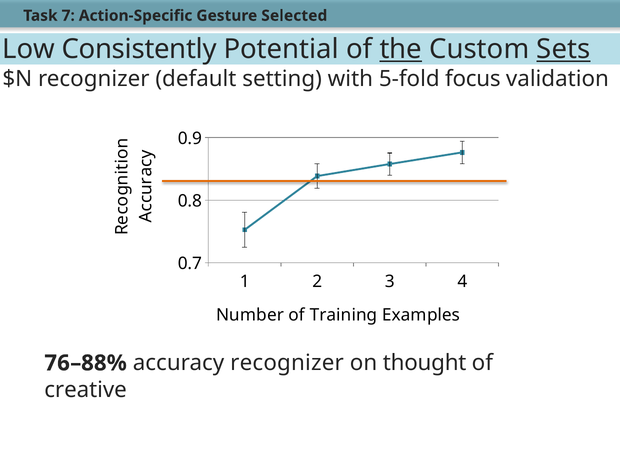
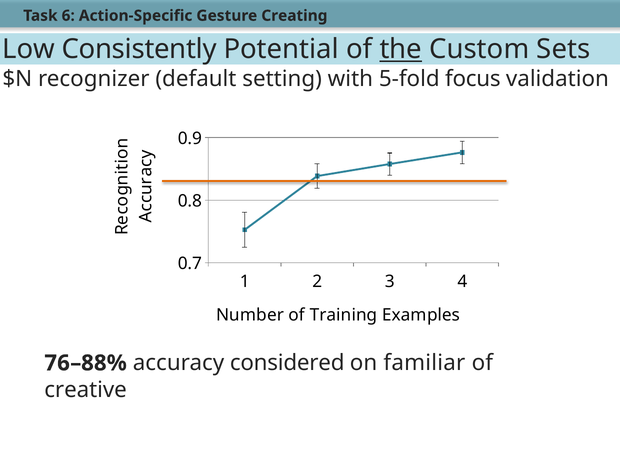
7: 7 -> 6 (68, 16)
Selected: Selected -> Creating (294, 16)
Sets underline: present -> none (563, 49)
accuracy recognizer: recognizer -> considered (287, 363)
thought: thought -> familiar (424, 363)
